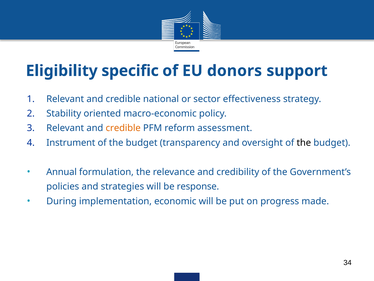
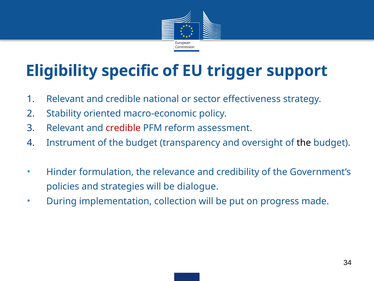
donors: donors -> trigger (234, 71)
credible colour: orange -> red (123, 128)
Annual: Annual -> Hinder (61, 172)
response: response -> dialogue (198, 186)
economic: economic -> collection (175, 201)
